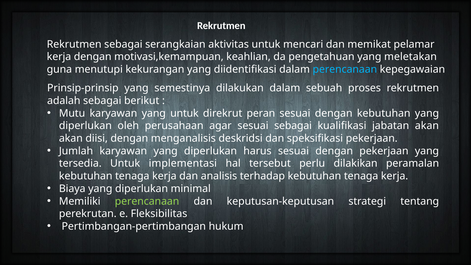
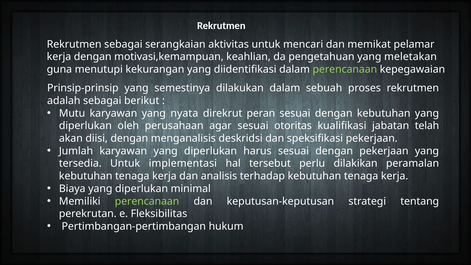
perencanaan colour: light blue -> light green (345, 69)
yang untuk: untuk -> nyata (184, 113)
sesuai sebagai: sebagai -> otoritas (293, 126)
jabatan akan: akan -> telah (427, 126)
